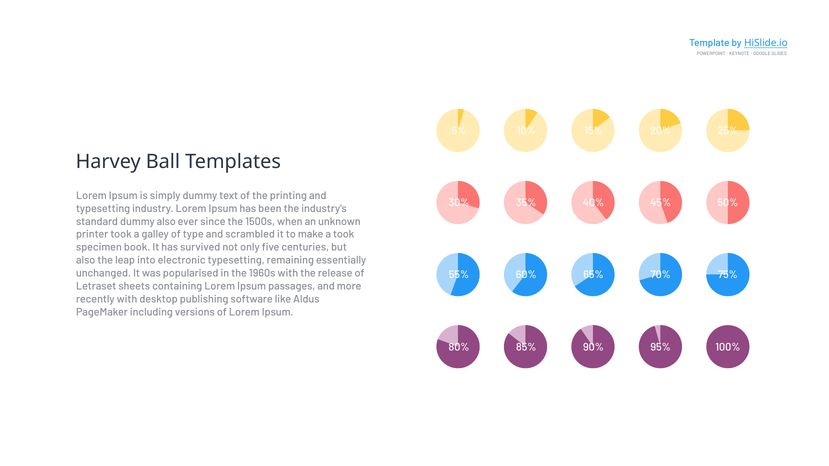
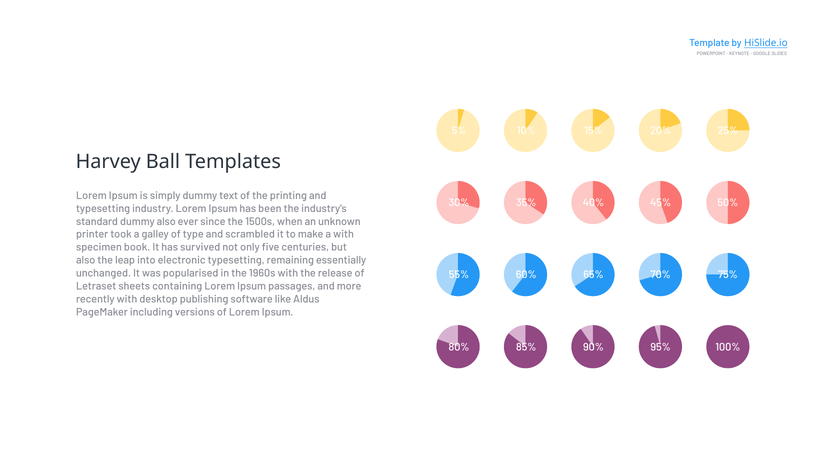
a took: took -> with (344, 235)
